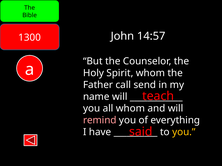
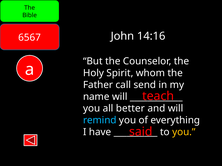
14:57: 14:57 -> 14:16 (151, 36)
1300: 1300 -> 6567 (30, 38)
all whom: whom -> better (130, 109)
remind colour: pink -> light blue (100, 121)
